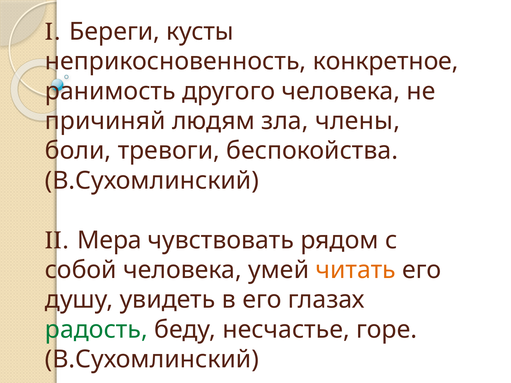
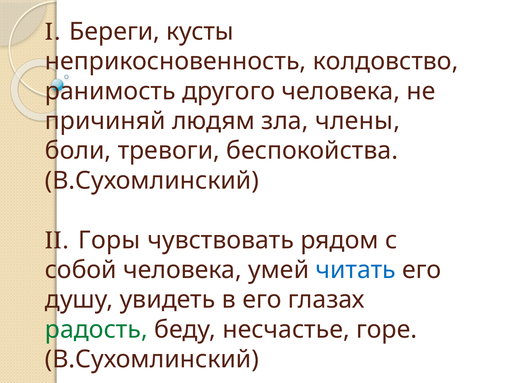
конкретное: конкретное -> колдовство (386, 61)
Мера: Мера -> Горы (109, 240)
читать colour: orange -> blue (356, 270)
